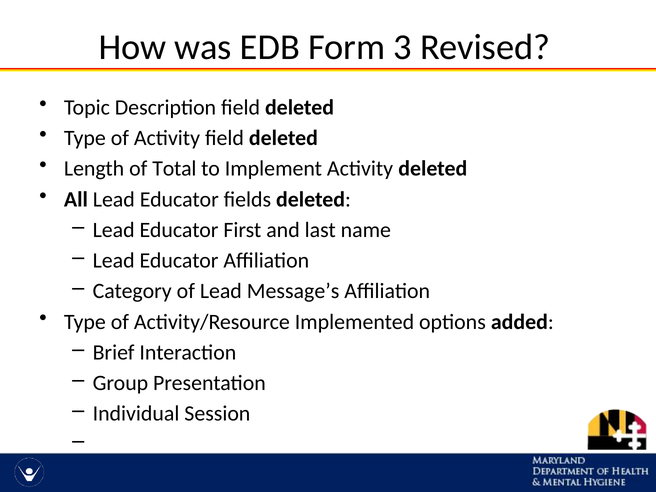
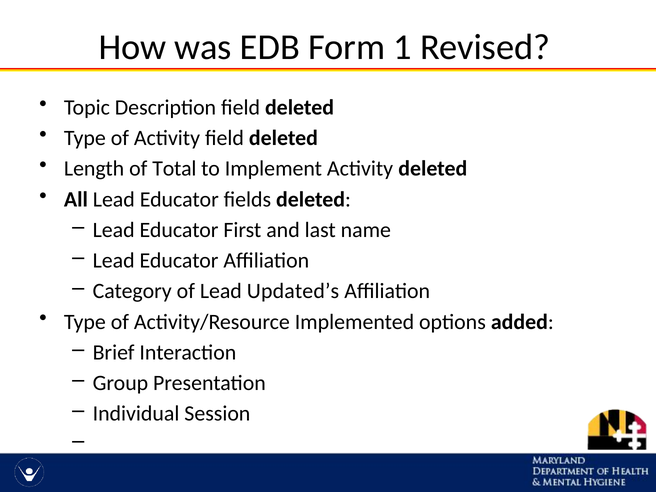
3: 3 -> 1 (403, 47)
Message’s: Message’s -> Updated’s (293, 291)
